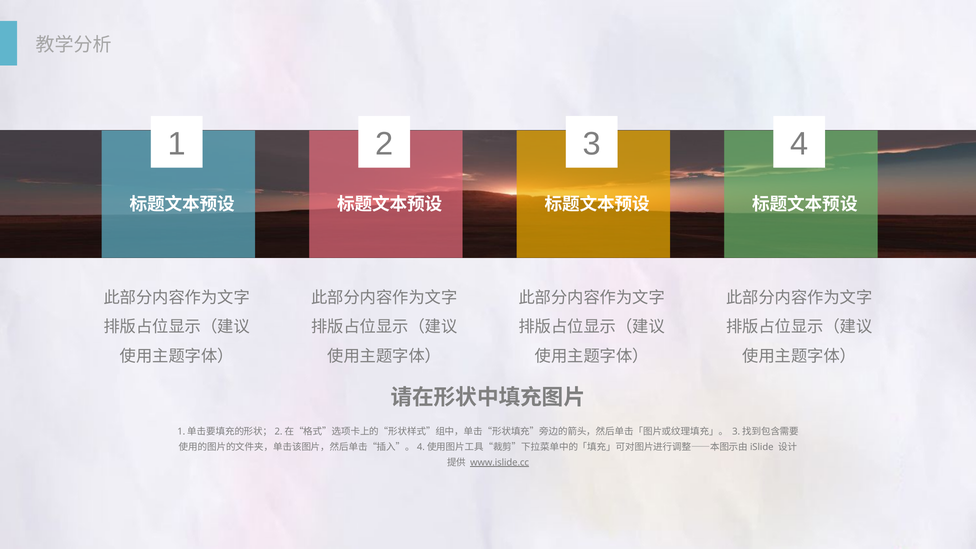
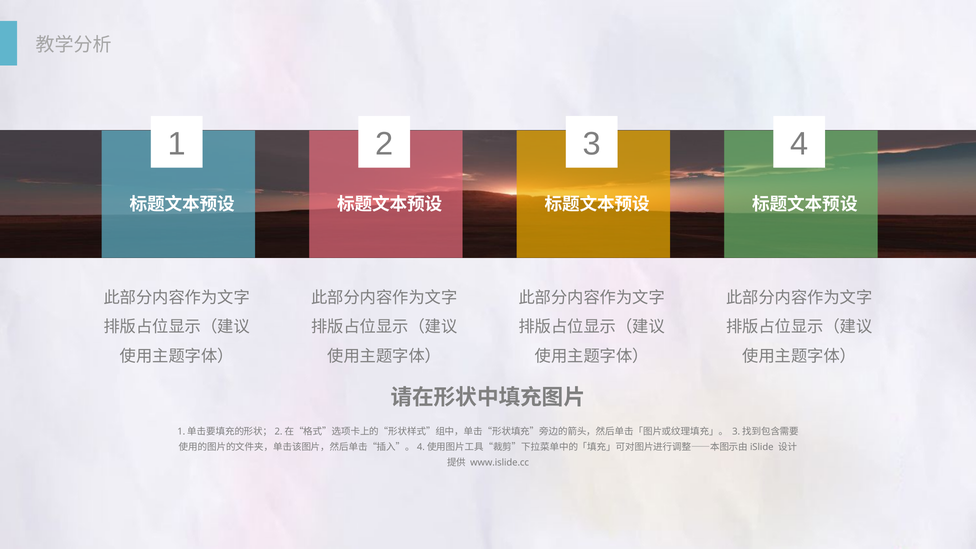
www.islide.cc underline: present -> none (500, 463)
